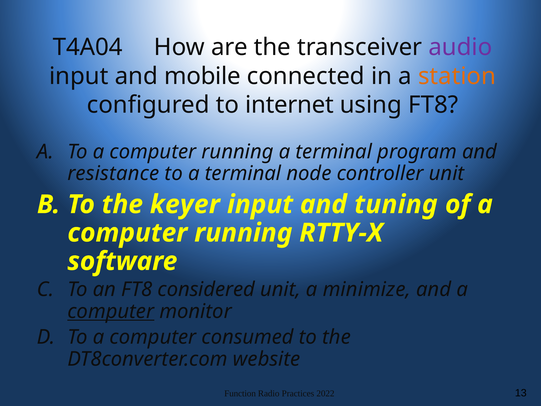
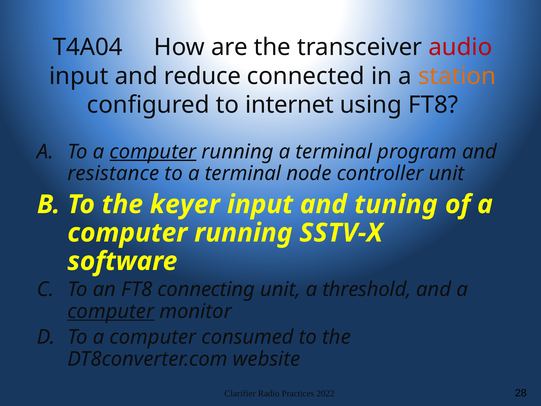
audio colour: purple -> red (460, 47)
mobile: mobile -> reduce (202, 76)
computer underline: none -> present (153, 152)
RTTY-X: RTTY-X -> SSTV-X (341, 233)
considered: considered -> connecting (206, 289)
minimize: minimize -> threshold (367, 289)
Function: Function -> Clarifier (240, 393)
13: 13 -> 28 (521, 393)
